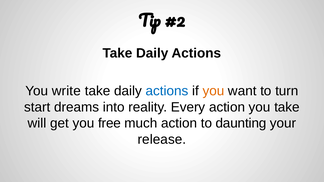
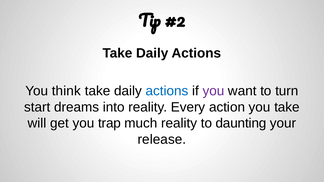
write: write -> think (66, 91)
you colour: orange -> purple (213, 91)
free: free -> trap (109, 123)
much action: action -> reality (179, 123)
